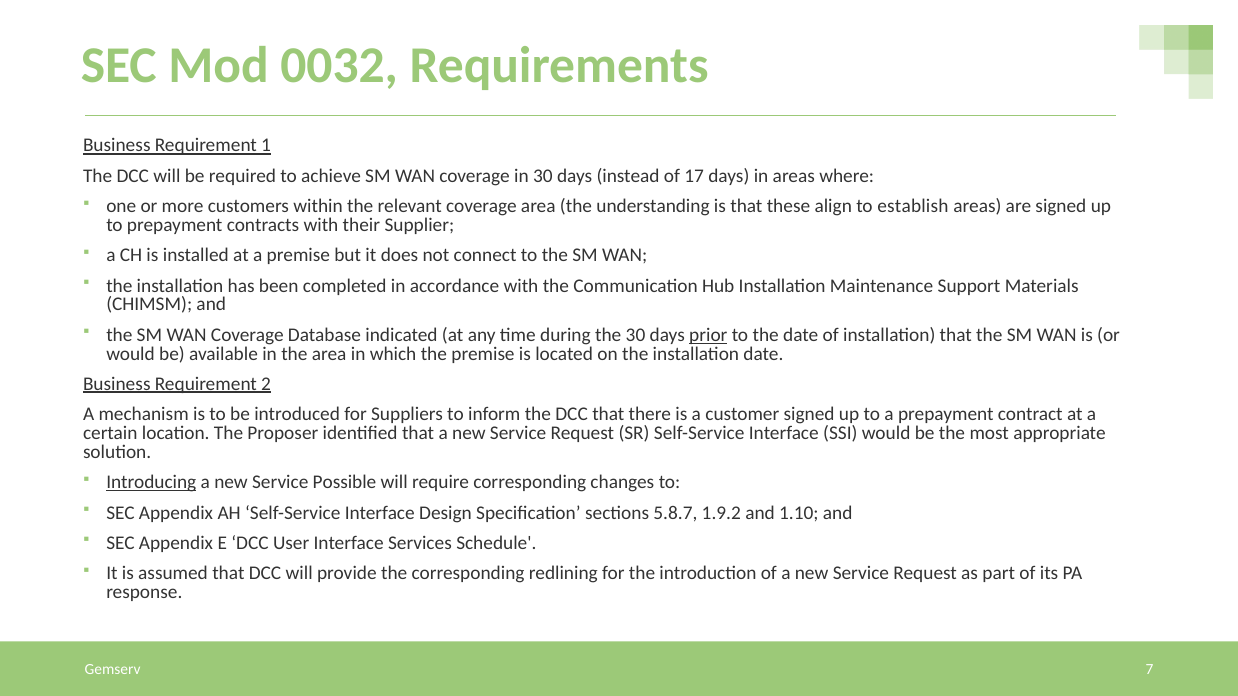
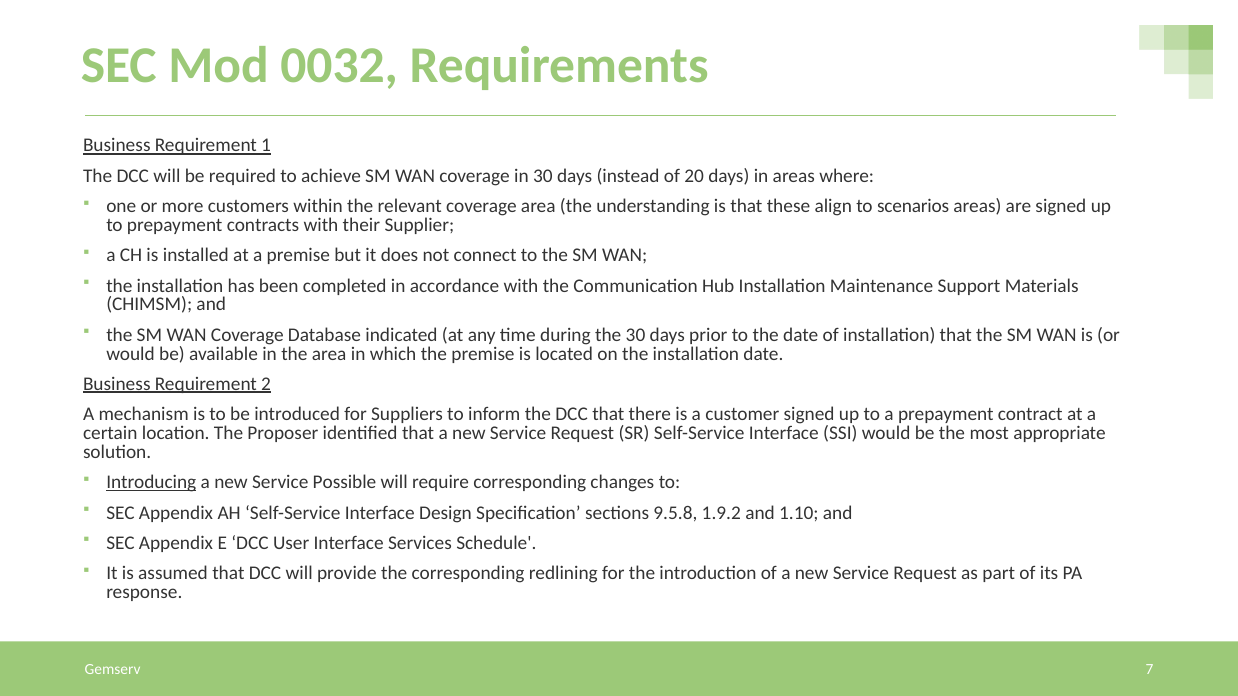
17: 17 -> 20 (694, 176)
establish: establish -> scenarios (913, 206)
prior underline: present -> none (708, 335)
5.8.7: 5.8.7 -> 9.5.8 (675, 513)
